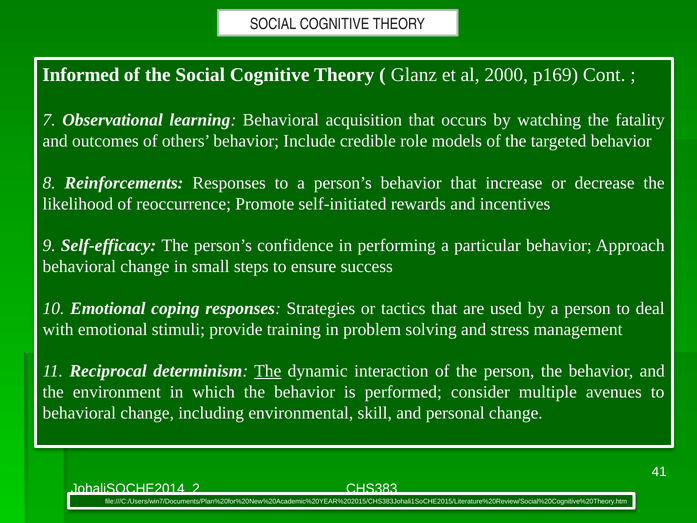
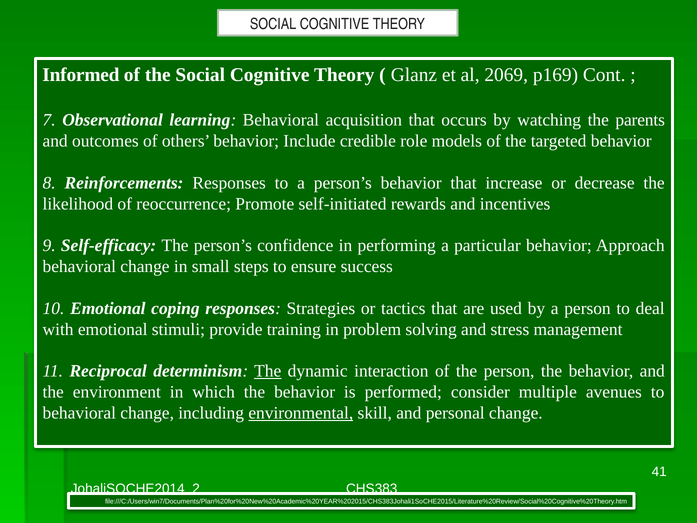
2000: 2000 -> 2069 (506, 75)
fatality: fatality -> parents (640, 120)
environmental underline: none -> present (301, 413)
